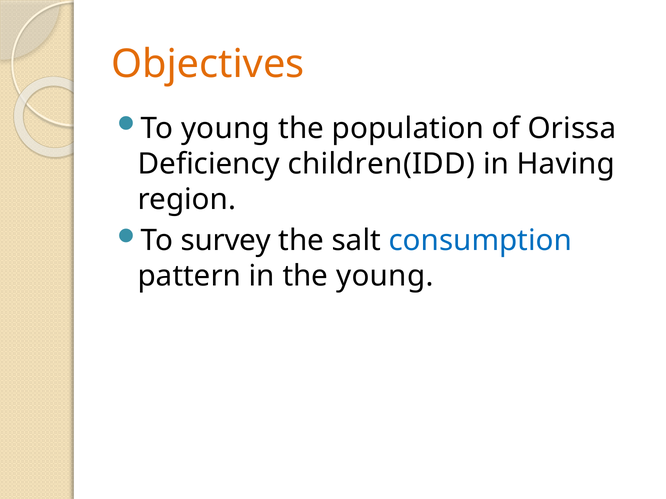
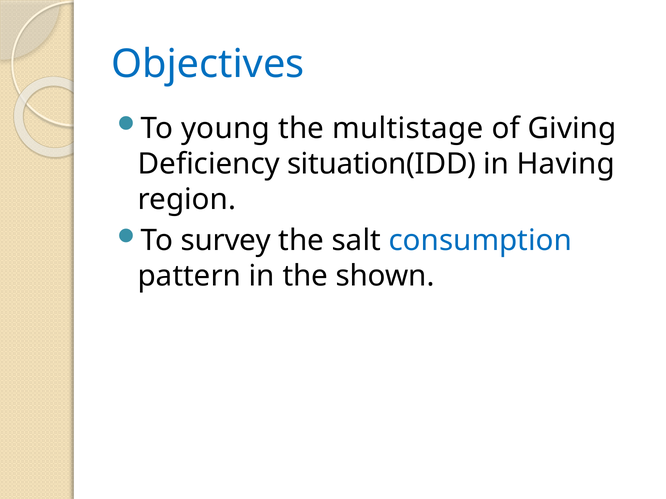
Objectives colour: orange -> blue (208, 64)
population: population -> multistage (408, 129)
Orissa: Orissa -> Giving (572, 129)
children(IDD: children(IDD -> situation(IDD (382, 164)
the young: young -> shown (385, 276)
